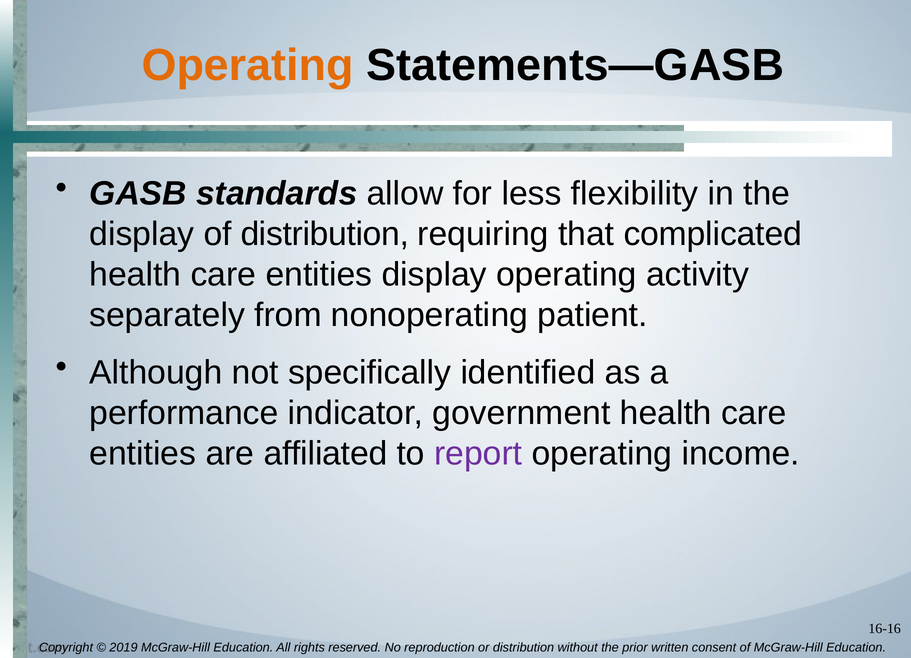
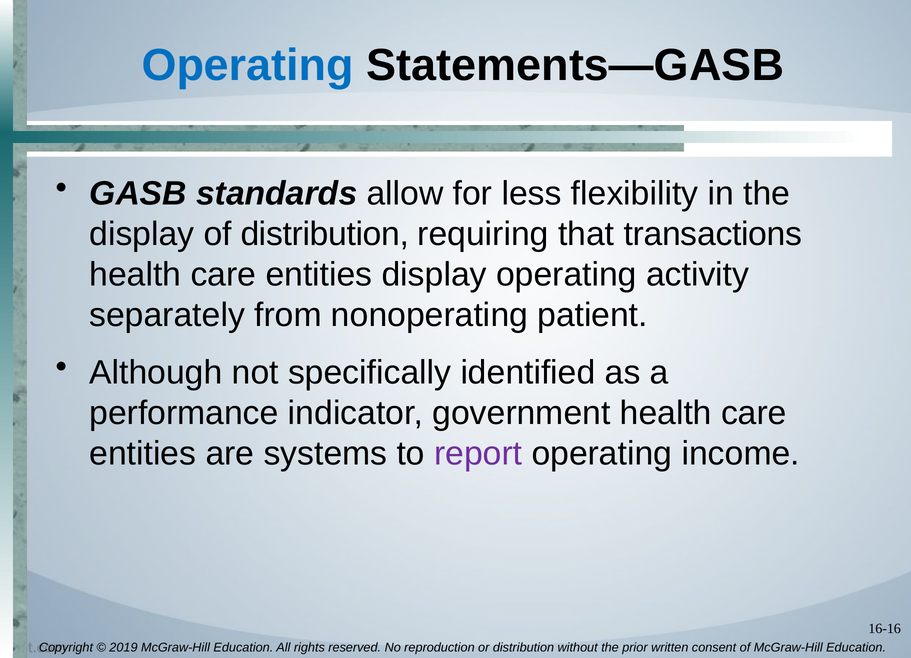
Operating colour: orange -> blue (248, 65)
complicated: complicated -> transactions (713, 234)
affiliated: affiliated -> systems (325, 454)
